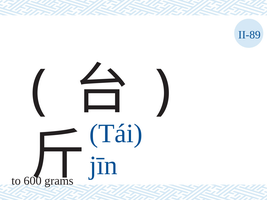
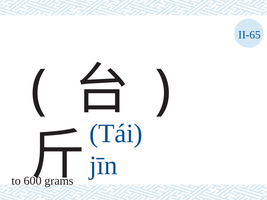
II-89: II-89 -> II-65 (249, 35)
